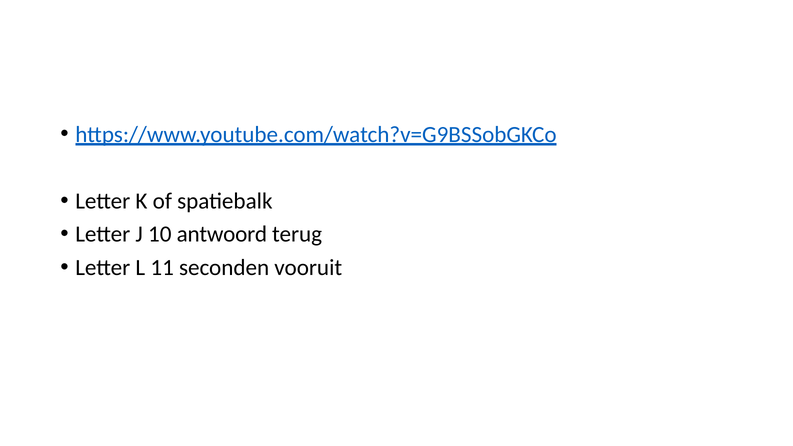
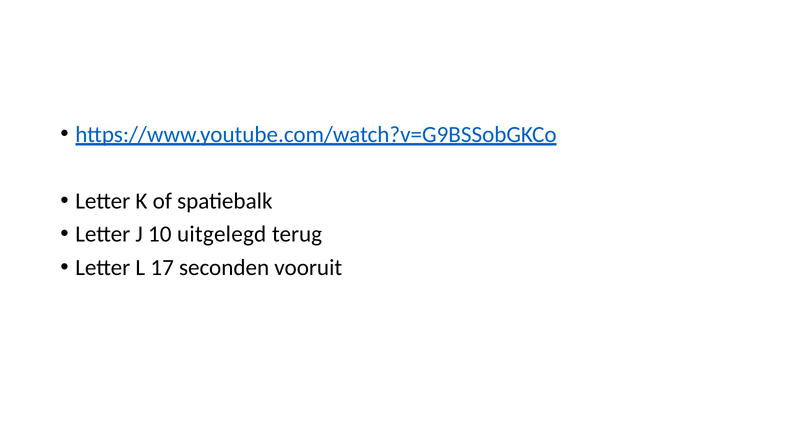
antwoord: antwoord -> uitgelegd (222, 234)
11: 11 -> 17 (162, 268)
